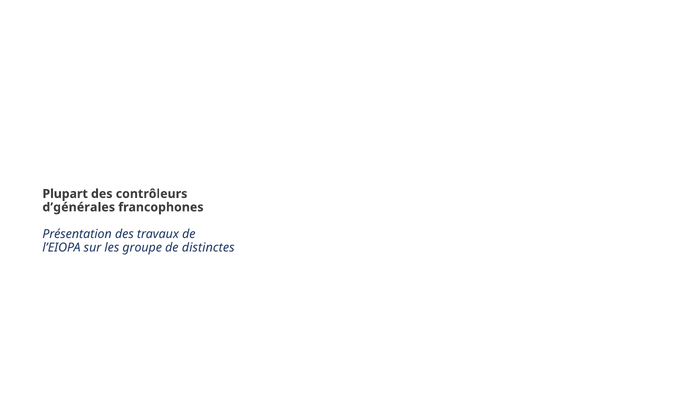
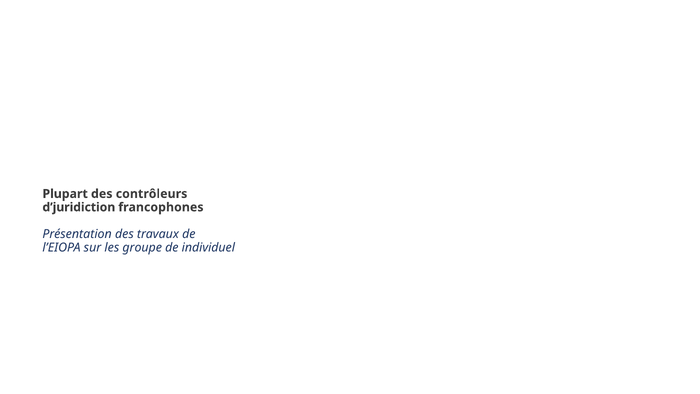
d’générales: d’générales -> d’juridiction (79, 207)
distinctes: distinctes -> individuel (208, 247)
